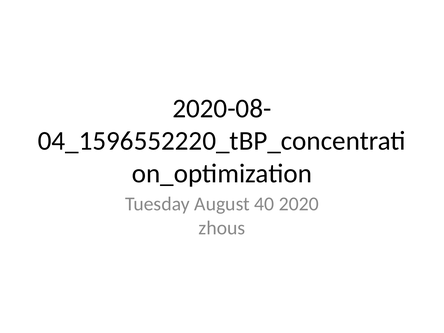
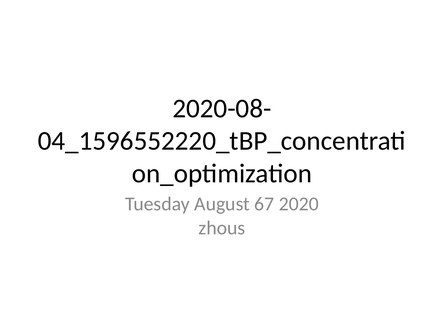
40: 40 -> 67 (264, 204)
